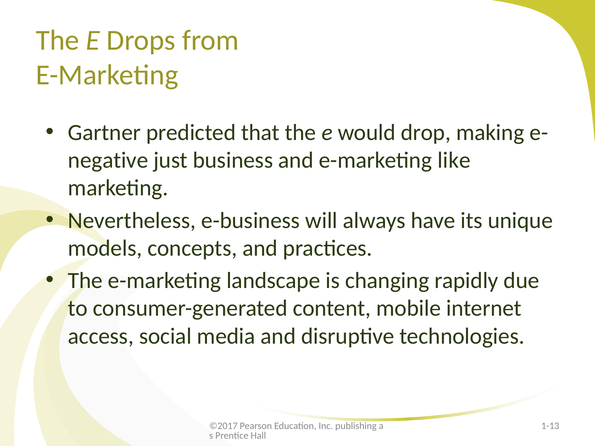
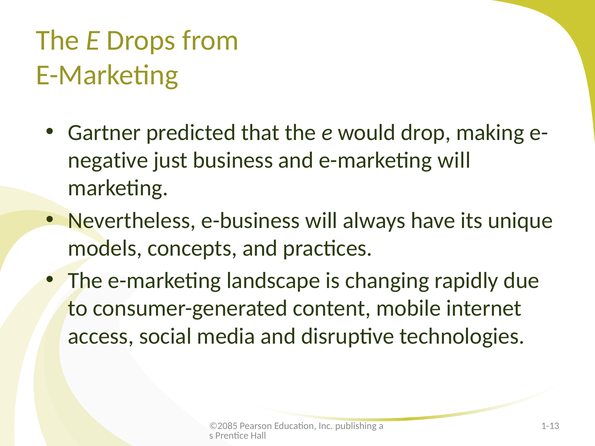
e-marketing like: like -> will (454, 160)
©2017: ©2017 -> ©2085 (223, 426)
